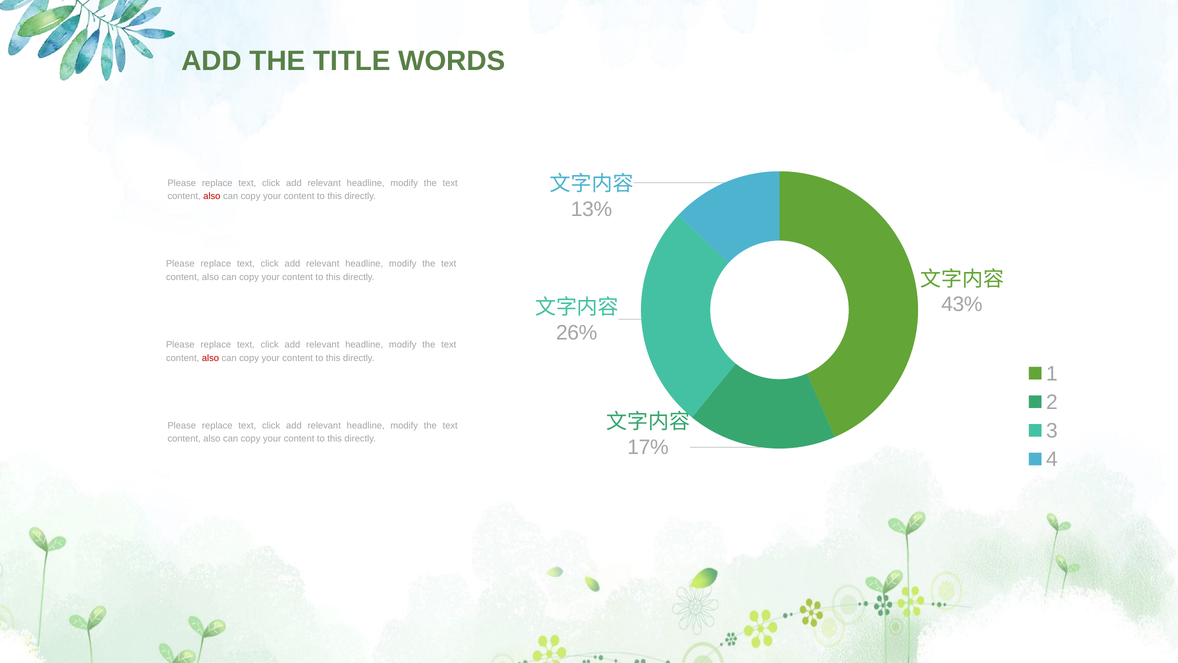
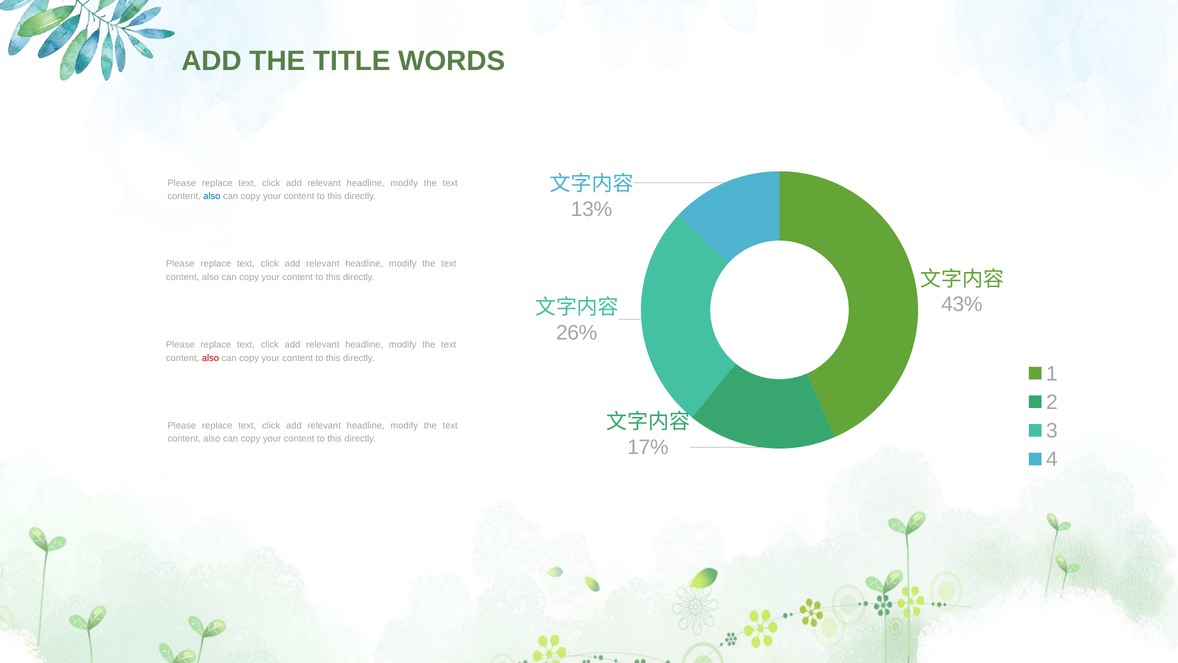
also colour: red -> blue (212, 196)
